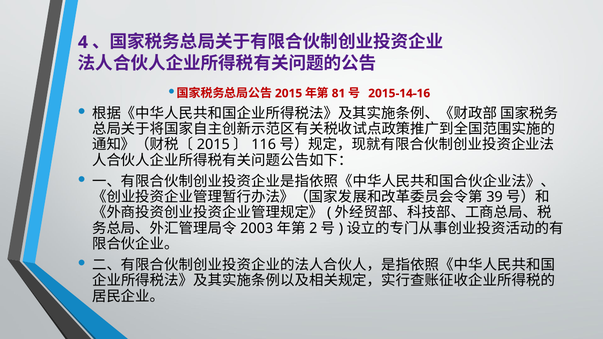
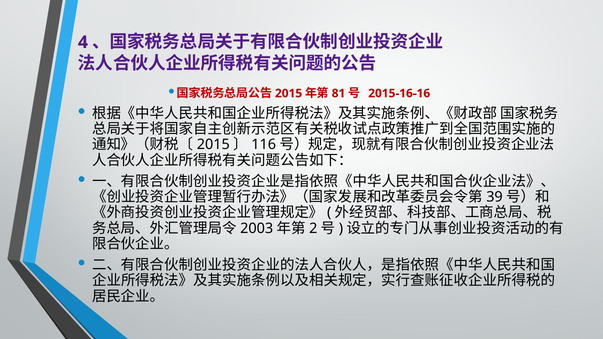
2015-14-16: 2015-14-16 -> 2015-16-16 (399, 93)
